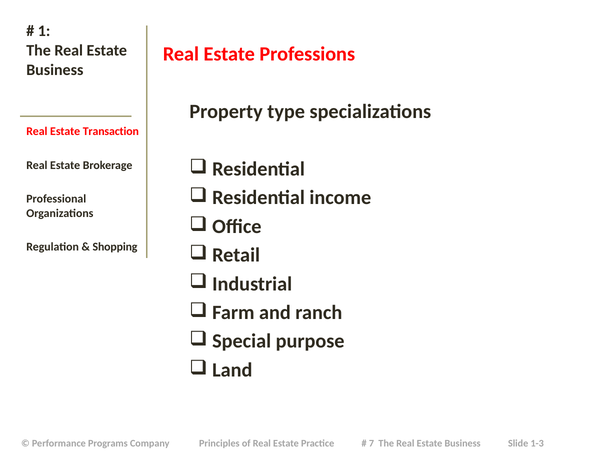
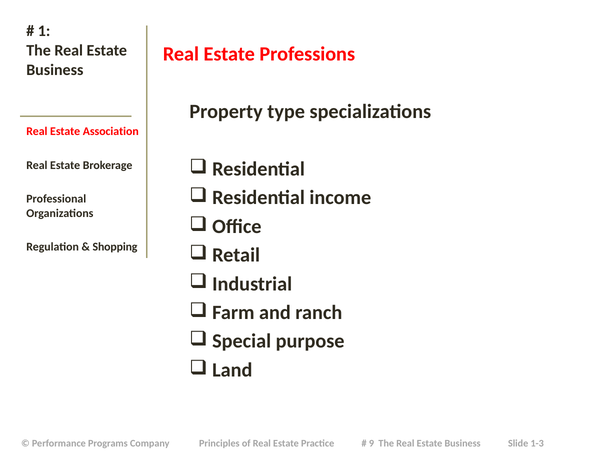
Transaction: Transaction -> Association (111, 131)
7: 7 -> 9 (371, 444)
